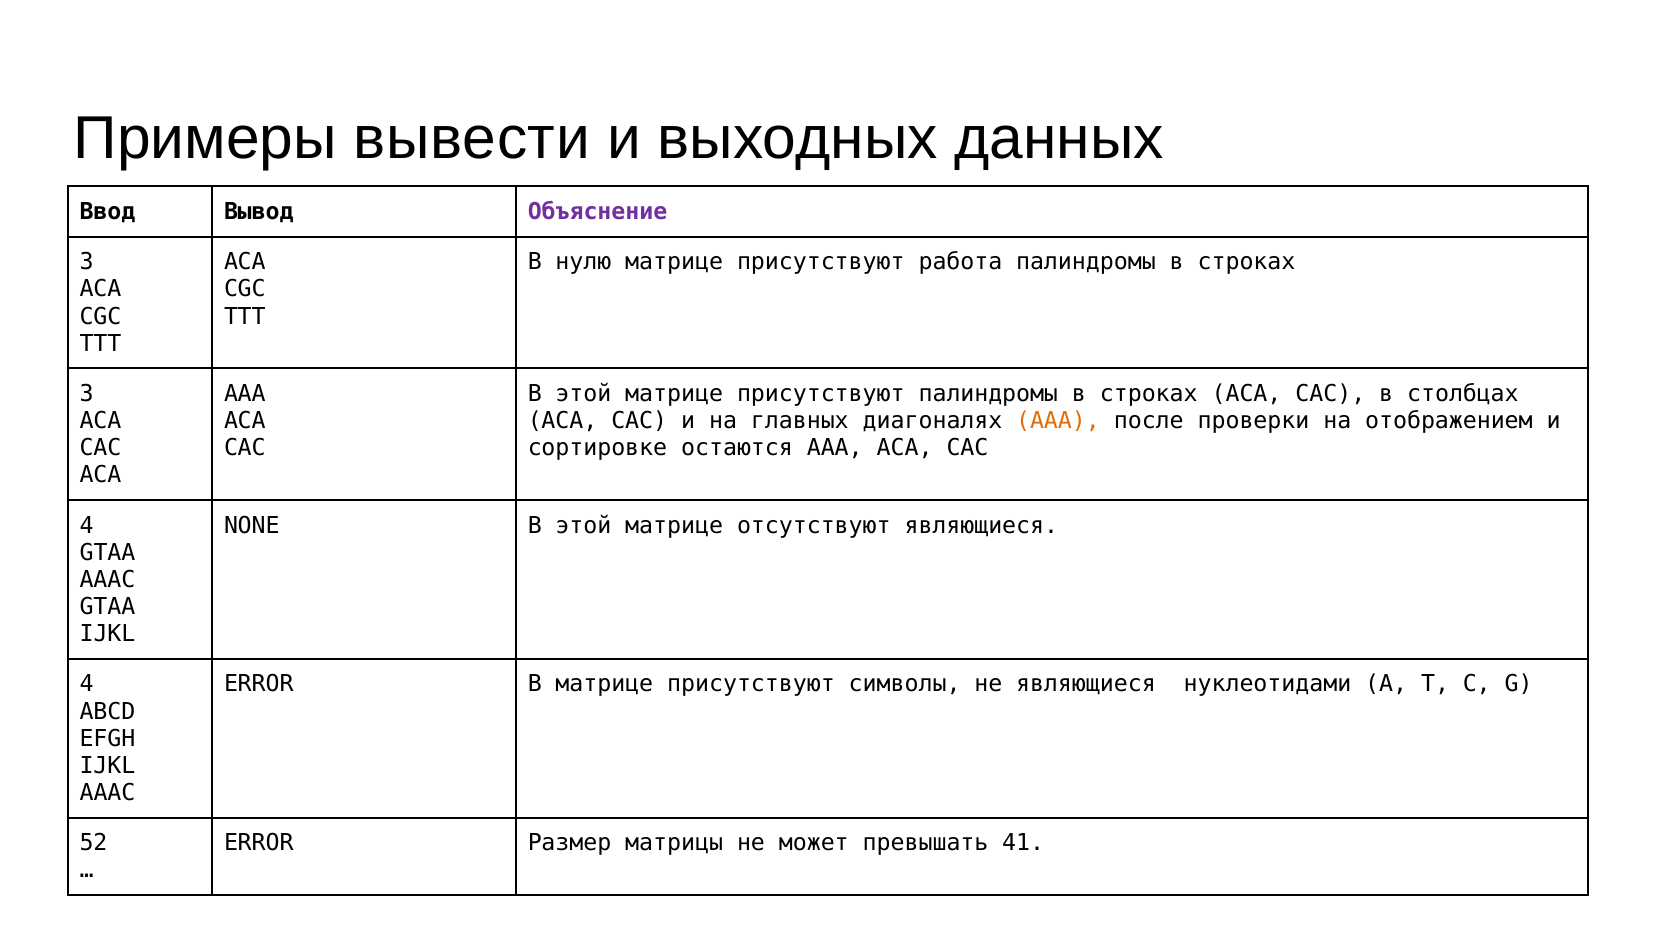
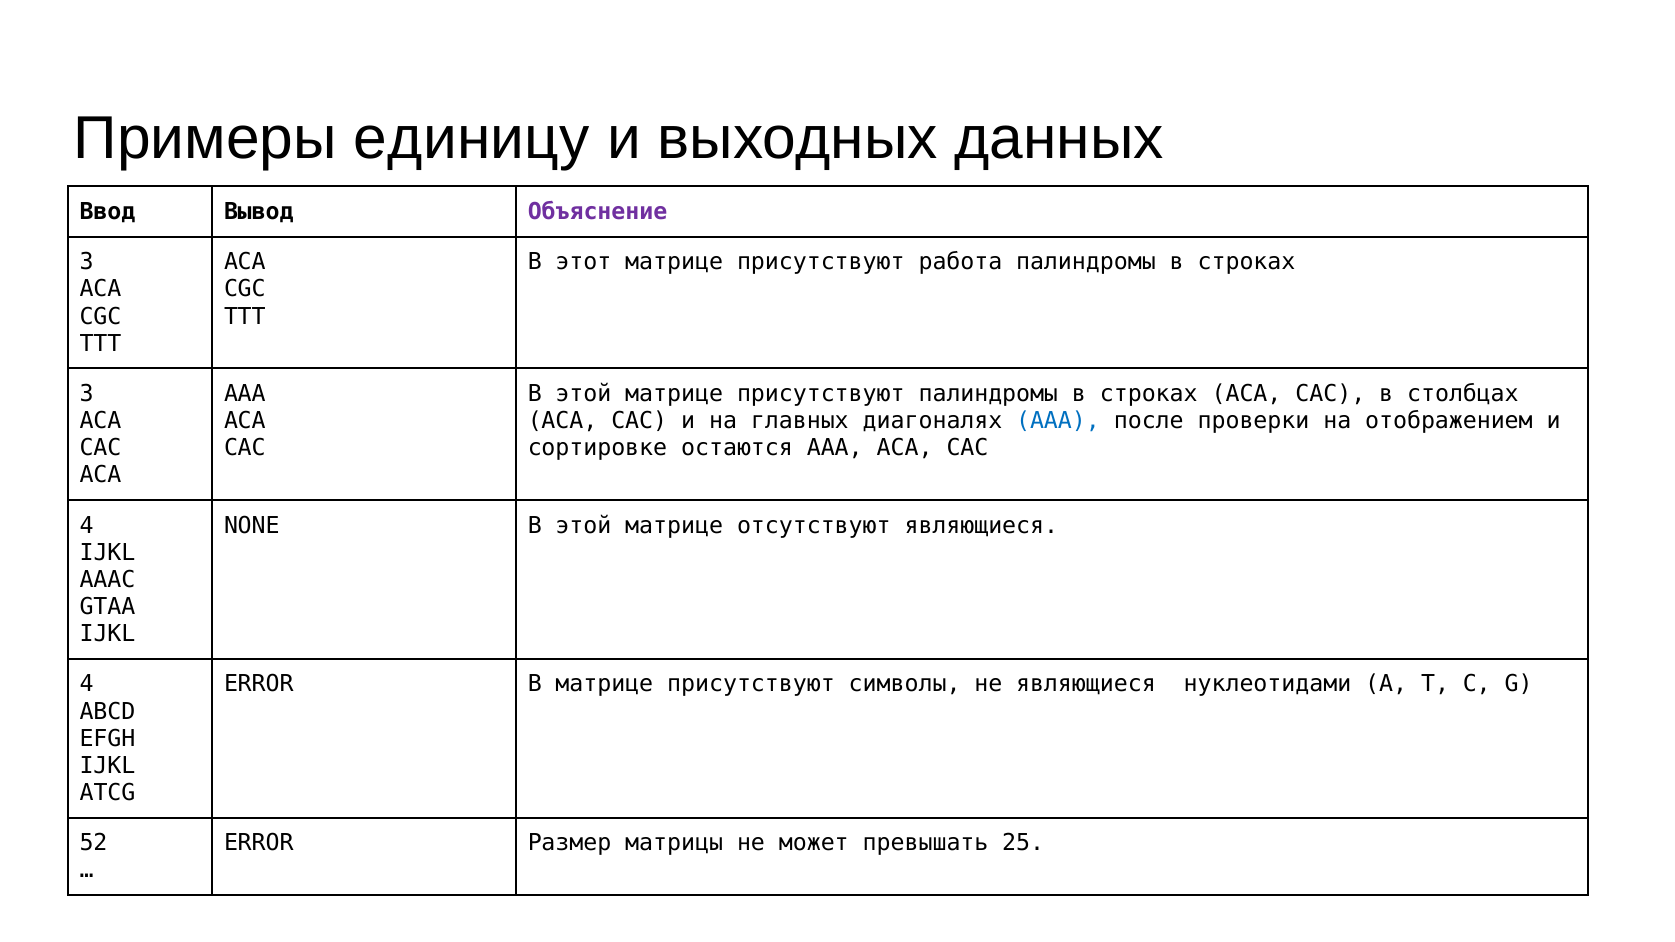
вывести: вывести -> единицу (472, 139)
нулю: нулю -> этот (583, 262)
AAA colour: orange -> blue (1058, 421)
GTAA: GTAA -> IJKL (108, 553)
AAAC: AAAC -> ATCG (108, 793)
41: 41 -> 25 (1023, 843)
